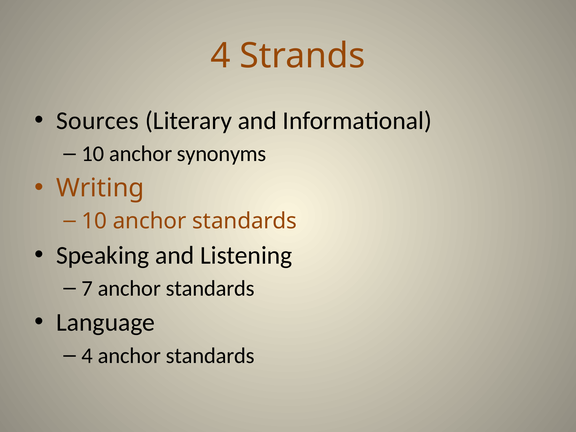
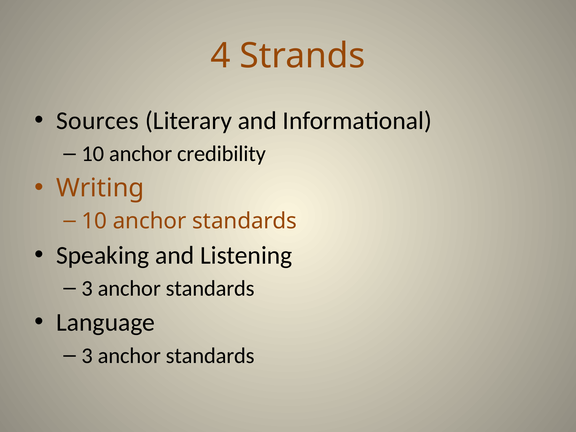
synonyms: synonyms -> credibility (222, 154)
7: 7 -> 3 (87, 288)
4: 4 -> 3 (87, 356)
